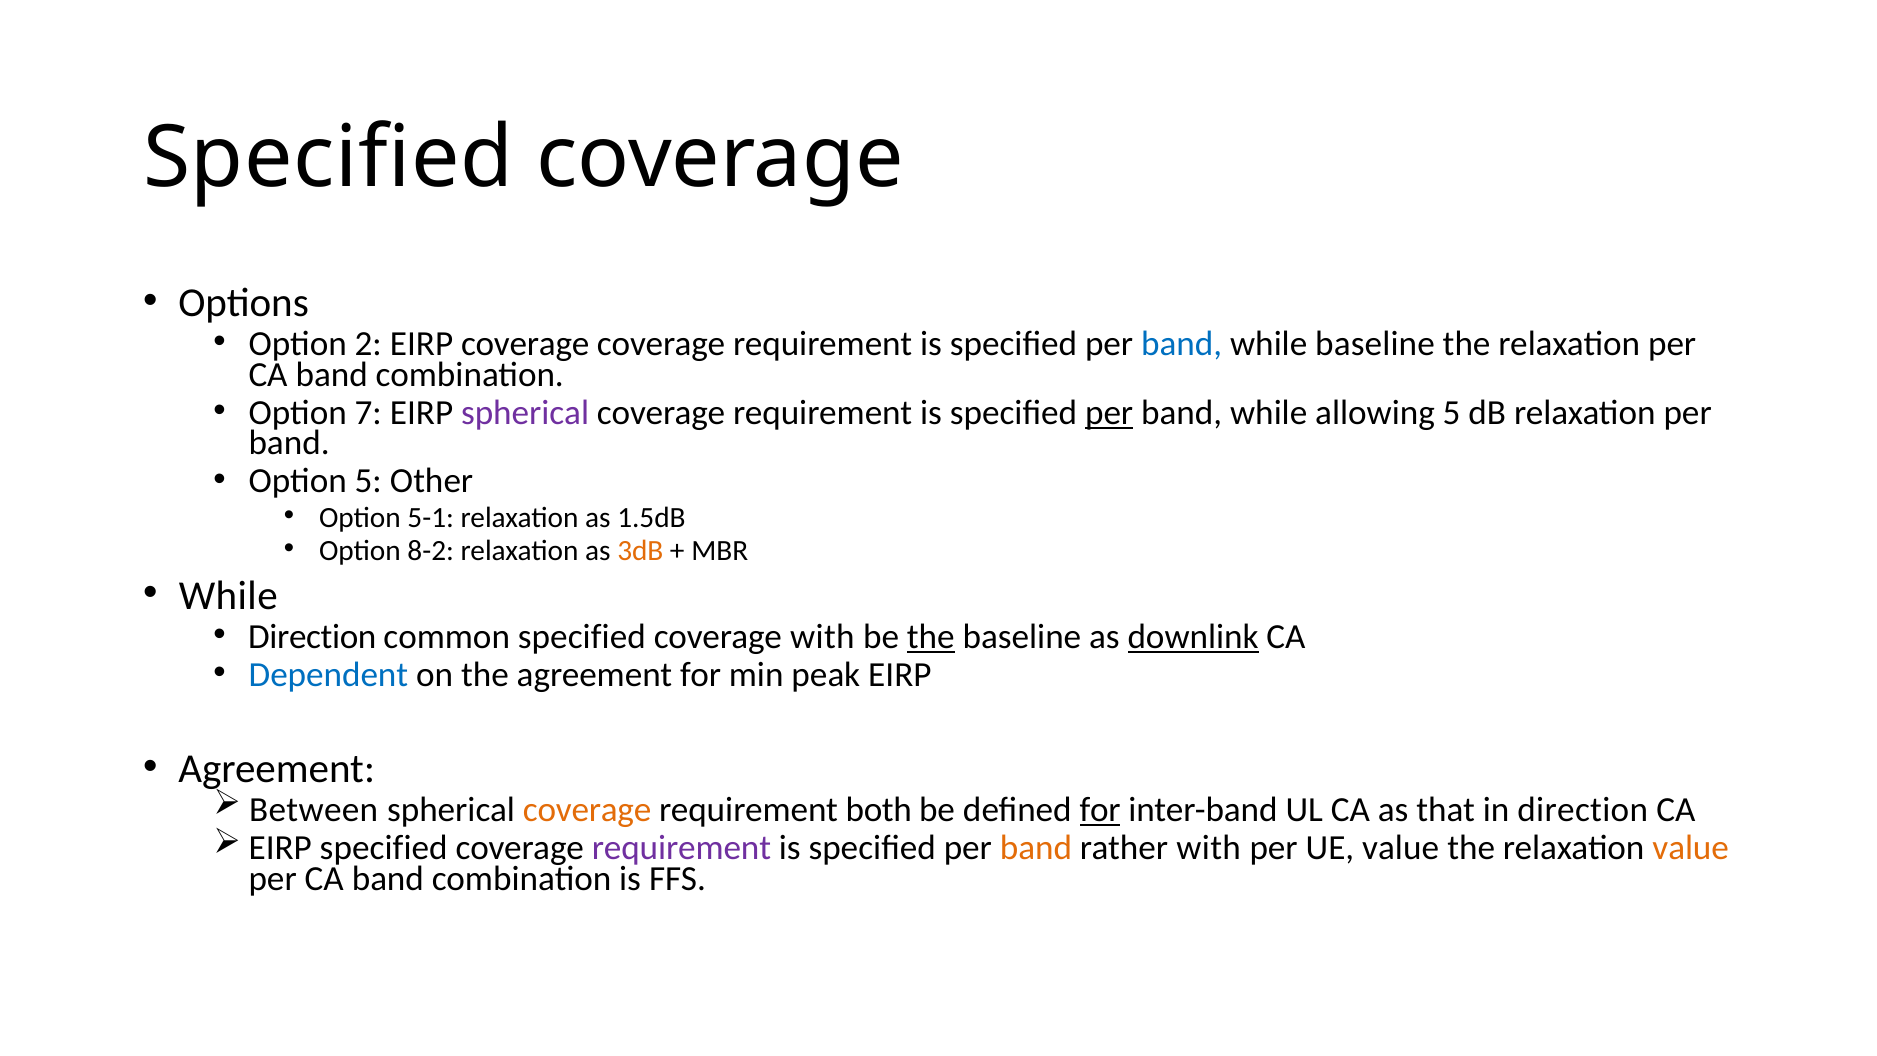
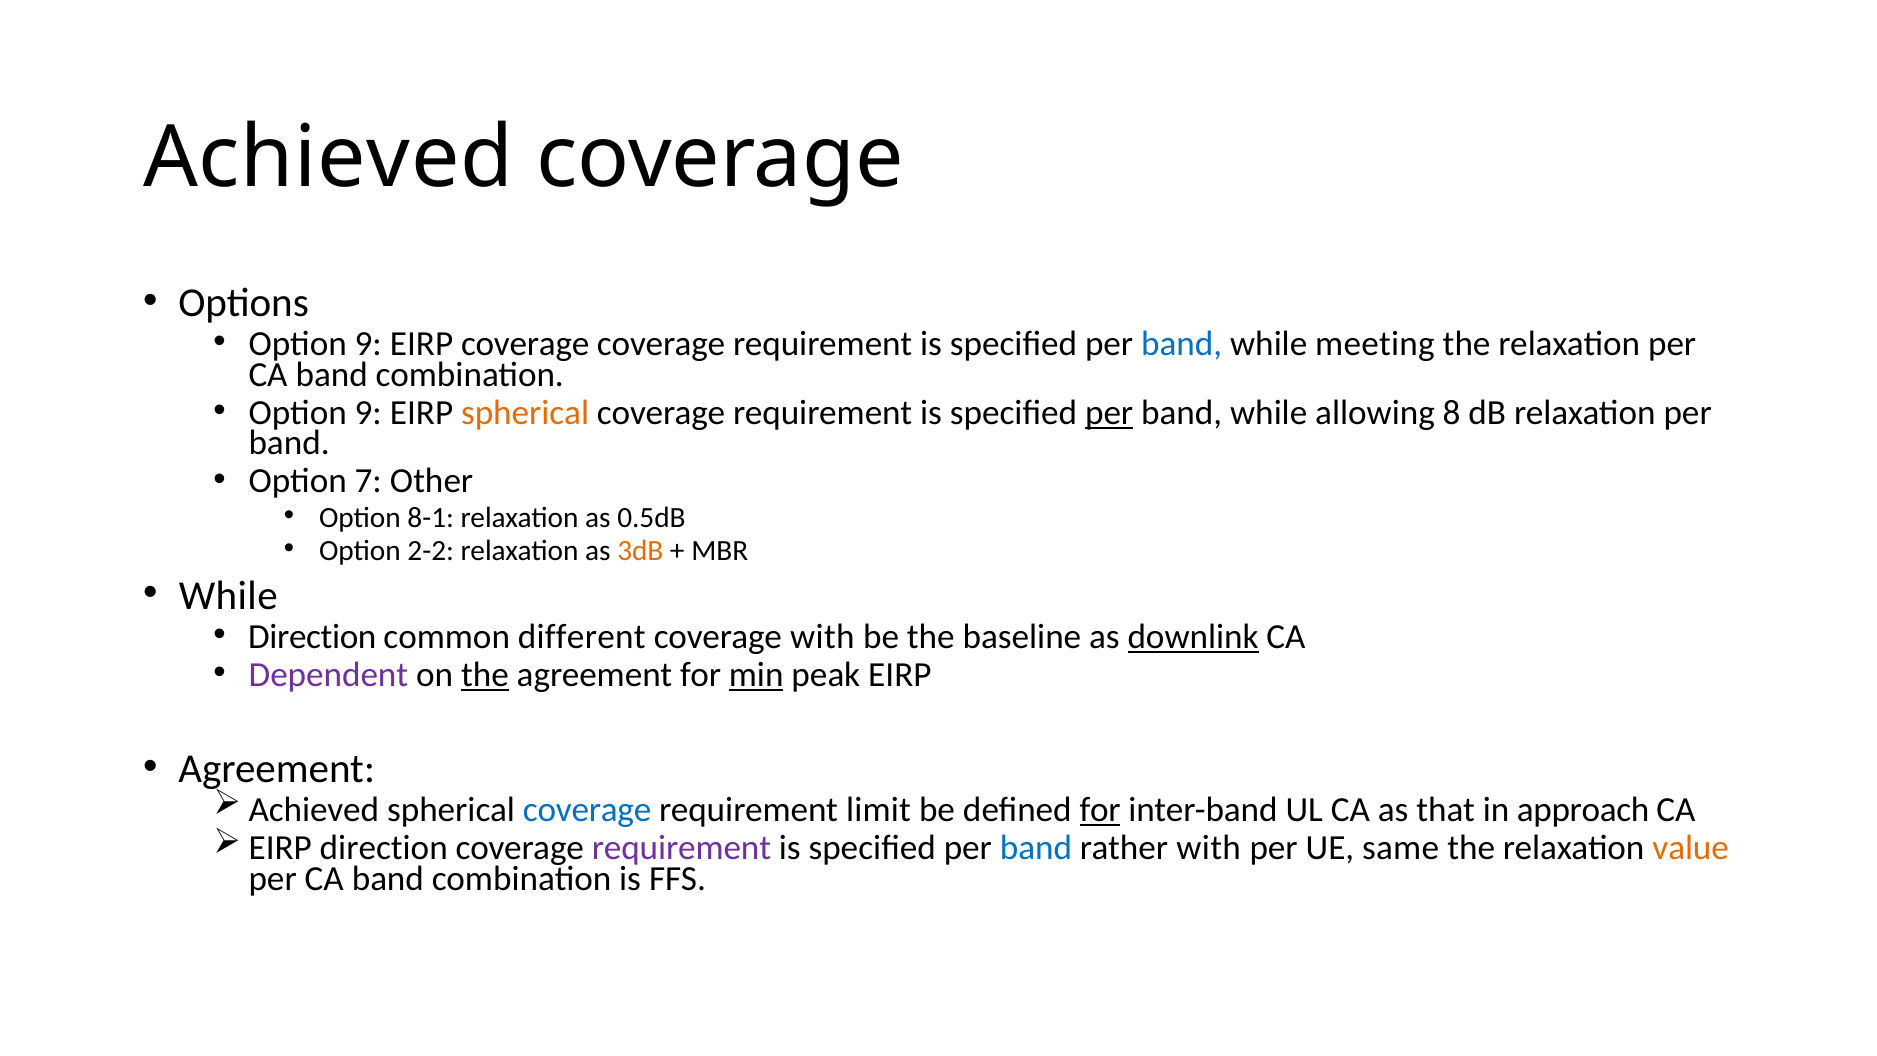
Specified: Specified -> Achieved (328, 158)
2: 2 -> 9 (368, 344)
while baseline: baseline -> meeting (1375, 344)
7: 7 -> 9 (368, 413)
spherical colour: purple -> orange (525, 413)
allowing 5: 5 -> 8 (1452, 413)
Option 5: 5 -> 7 (368, 481)
5-1: 5-1 -> 8-1 (431, 517)
1.5dB: 1.5dB -> 0.5dB (651, 517)
8-2: 8-2 -> 2-2 (431, 550)
common specified: specified -> different (582, 637)
the underline: present -> none (931, 637)
Dependent colour: blue -> purple (328, 675)
the underline: none -> present (485, 675)
min underline: none -> present (756, 675)
Between: Between -> Achieved (314, 810)
coverage colour: orange -> blue (587, 810)
both: both -> limit (878, 810)
in direction: direction -> approach (1583, 810)
EIRP specified: specified -> direction (384, 848)
band colour: orange -> blue (1036, 848)
UE value: value -> same (1401, 848)
